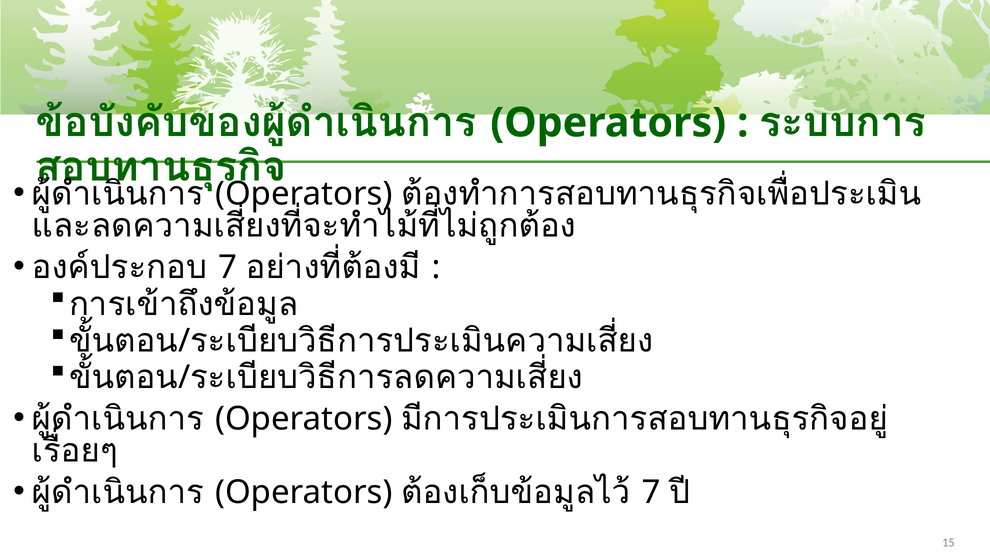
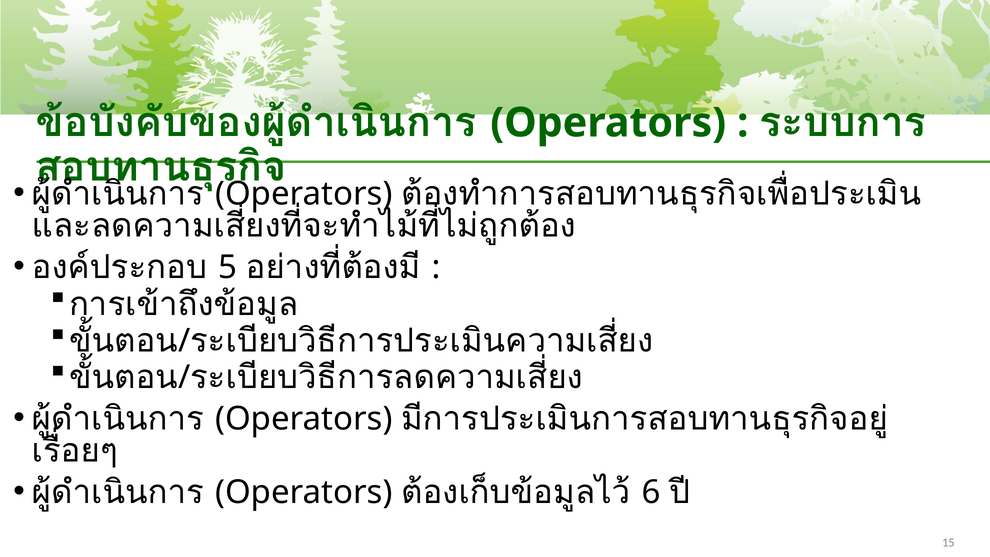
7: 7 -> 5 (228, 267)
7: 7 -> 6 (651, 492)
